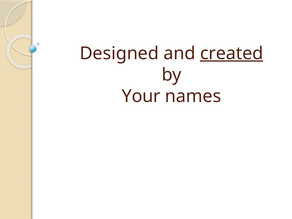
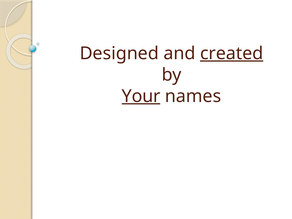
Your underline: none -> present (141, 96)
